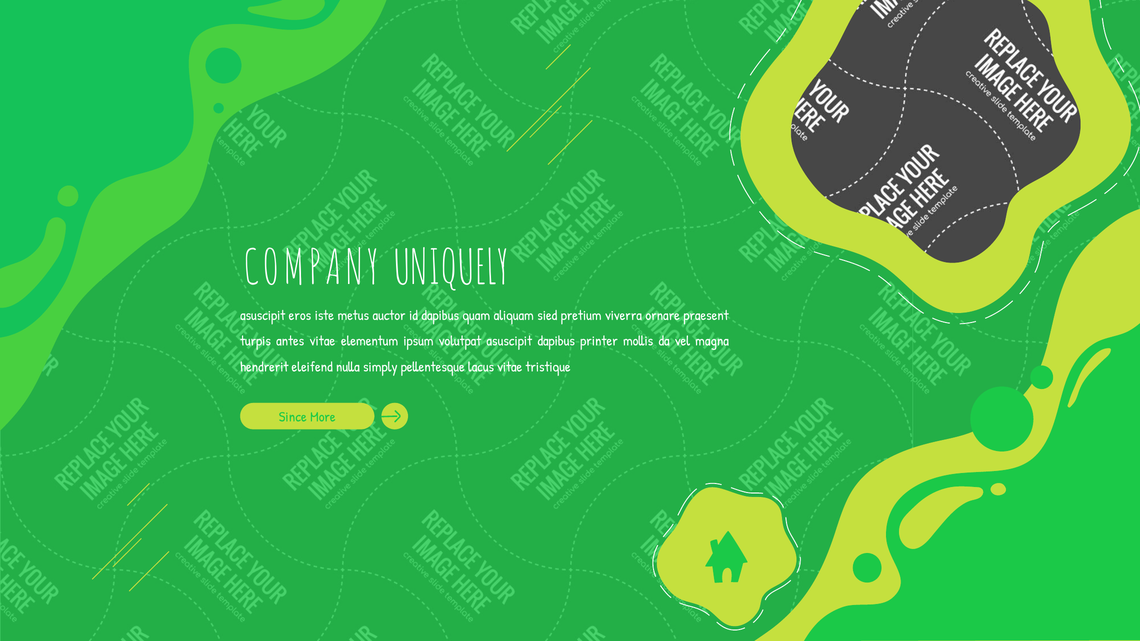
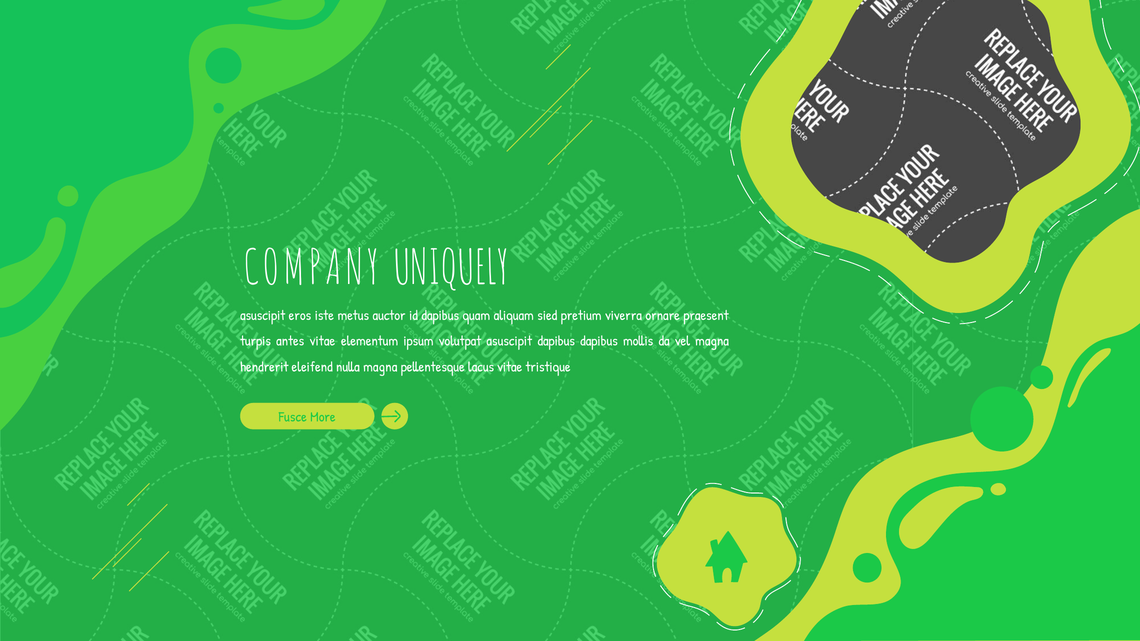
dapibus printer: printer -> dapibus (599, 341)
nulla simply: simply -> magna (380, 367)
Since: Since -> Fusce (293, 417)
